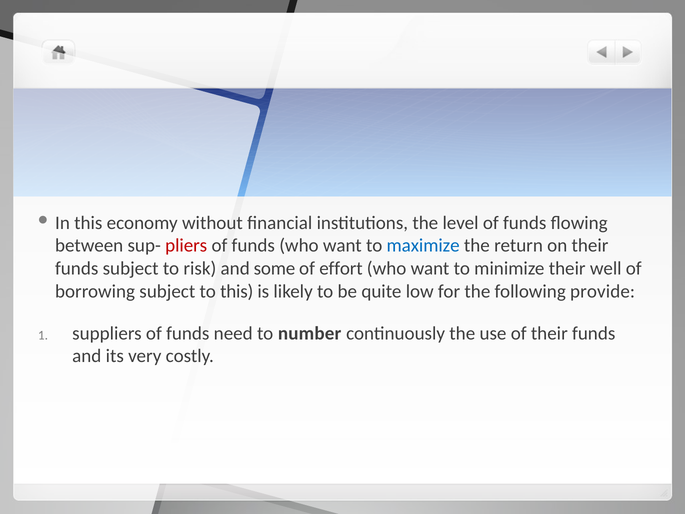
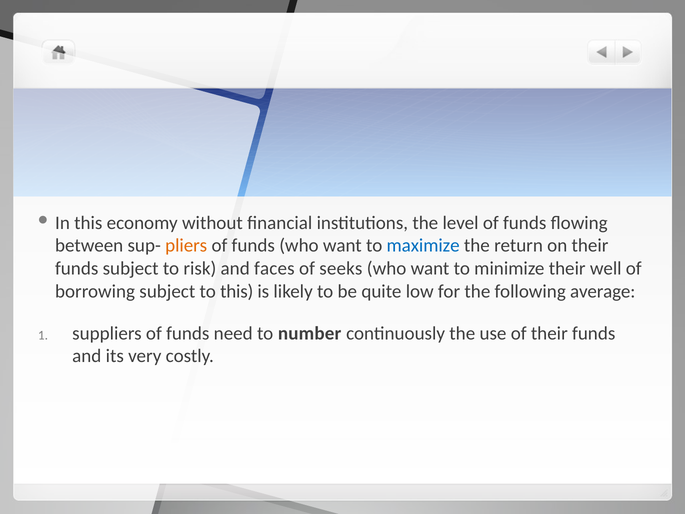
pliers colour: red -> orange (186, 246)
some: some -> faces (274, 268)
effort: effort -> seeks (341, 268)
provide: provide -> average (603, 291)
